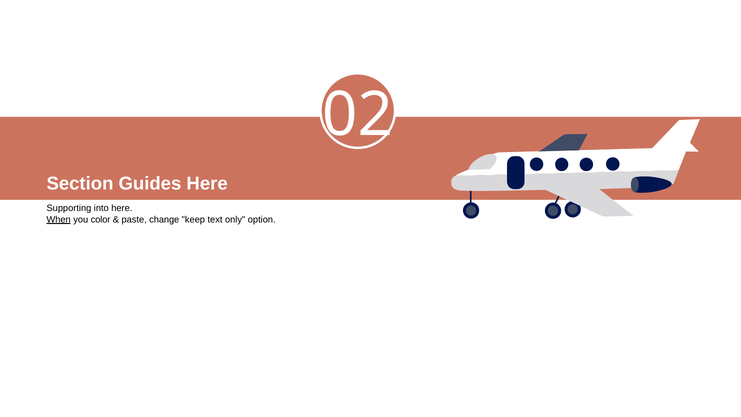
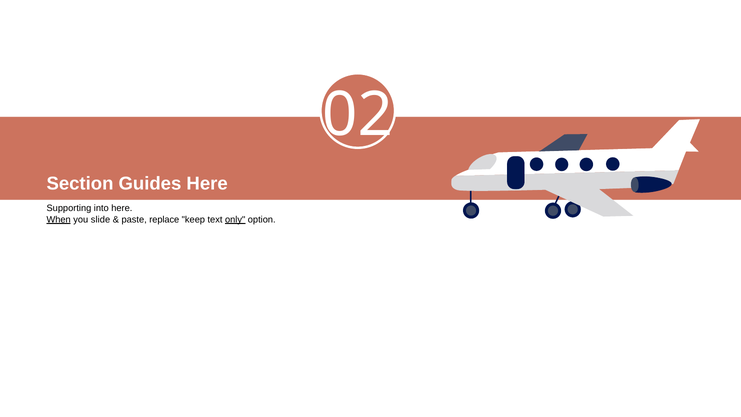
color: color -> slide (101, 219)
change: change -> replace (164, 219)
only underline: none -> present (235, 219)
